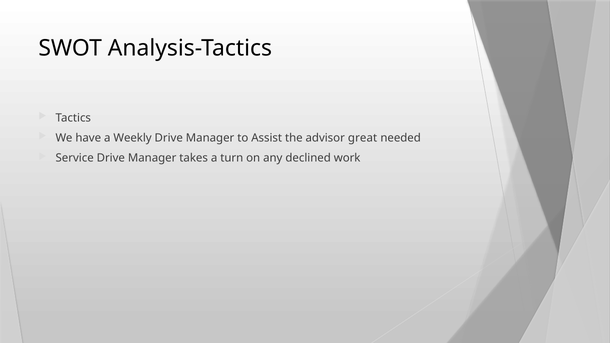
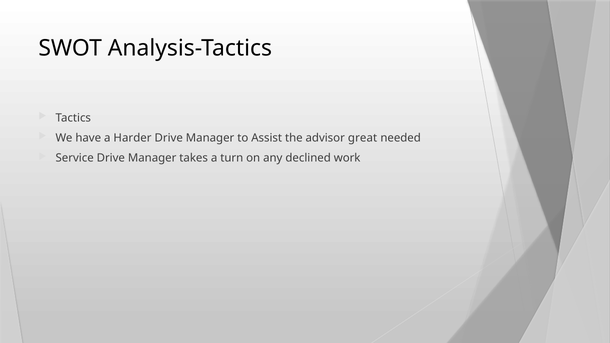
Weekly: Weekly -> Harder (133, 138)
